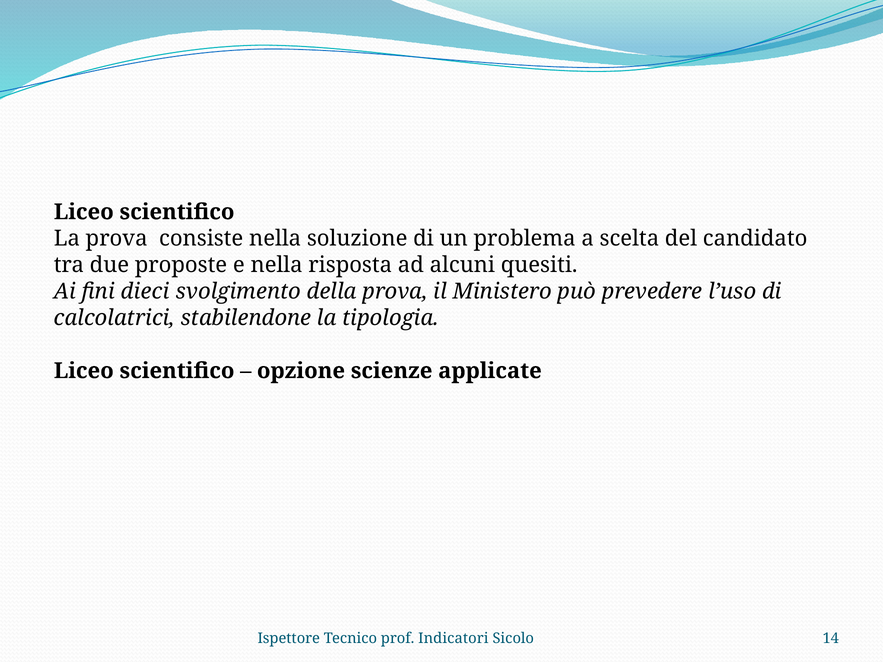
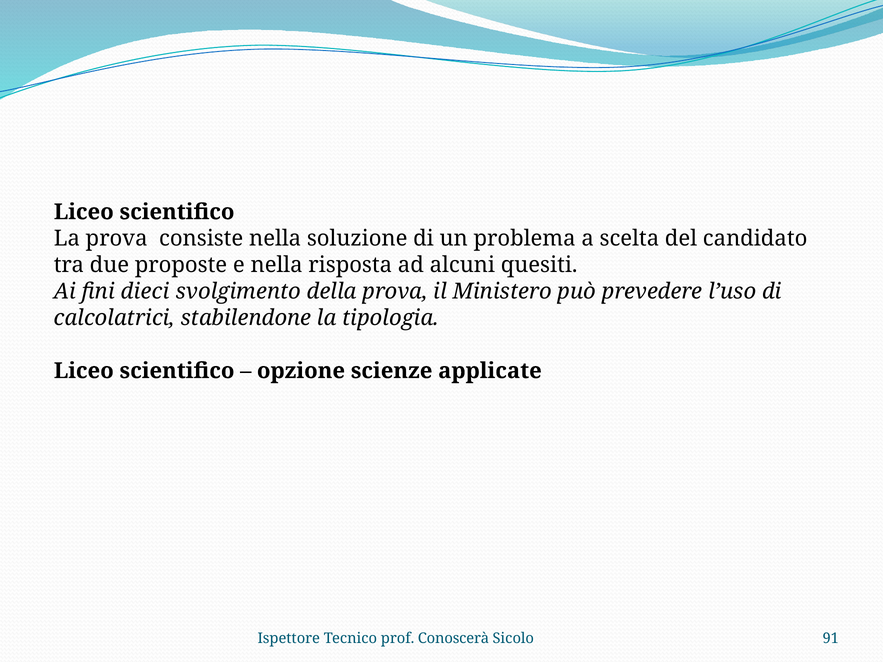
Indicatori: Indicatori -> Conoscerà (453, 639)
14: 14 -> 91 (831, 639)
